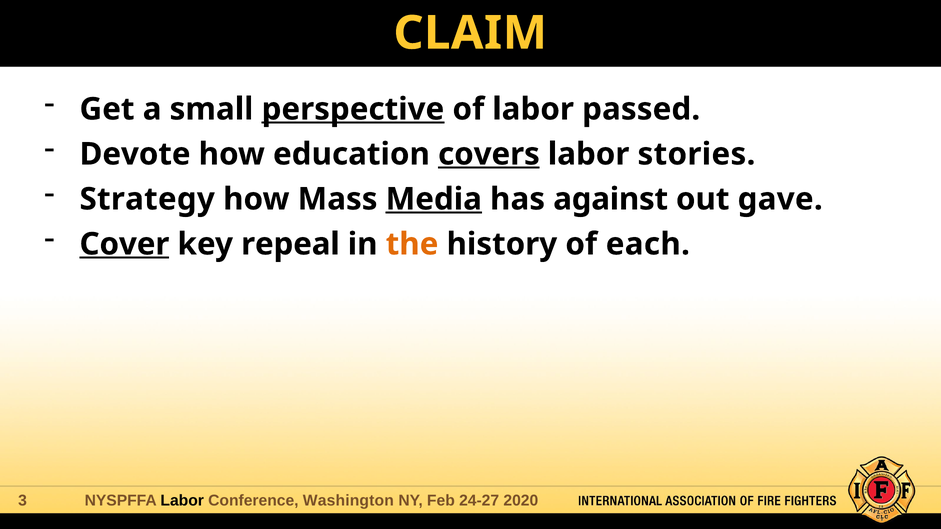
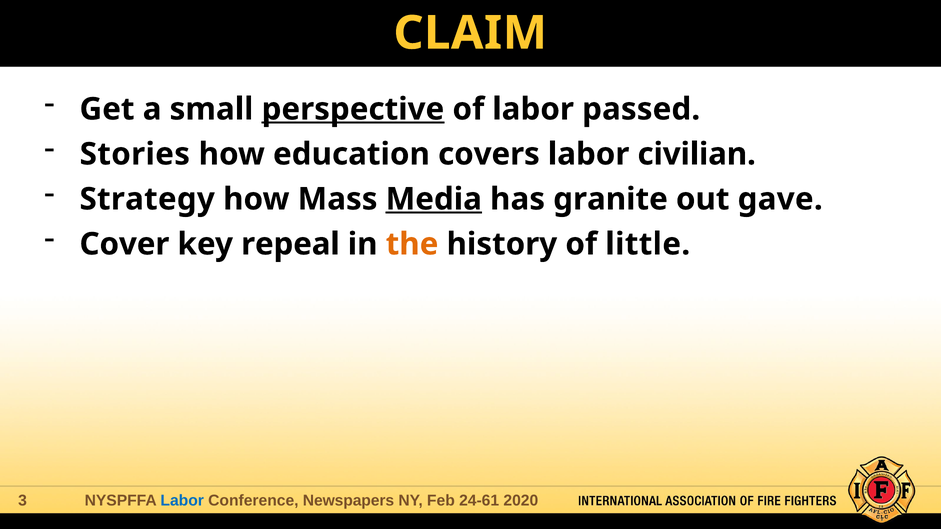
Devote: Devote -> Stories (135, 154)
covers underline: present -> none (489, 154)
stories: stories -> civilian (697, 154)
against: against -> granite (611, 199)
Cover underline: present -> none (124, 244)
each: each -> little (648, 244)
Labor colour: black -> blue (182, 501)
Washington: Washington -> Newspapers (348, 501)
24-27: 24-27 -> 24-61 (479, 501)
